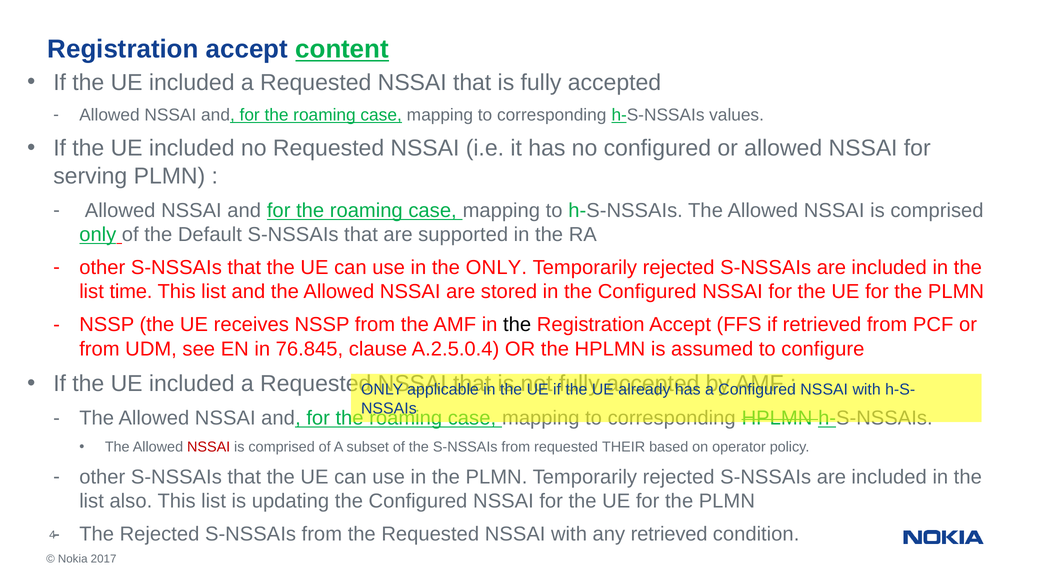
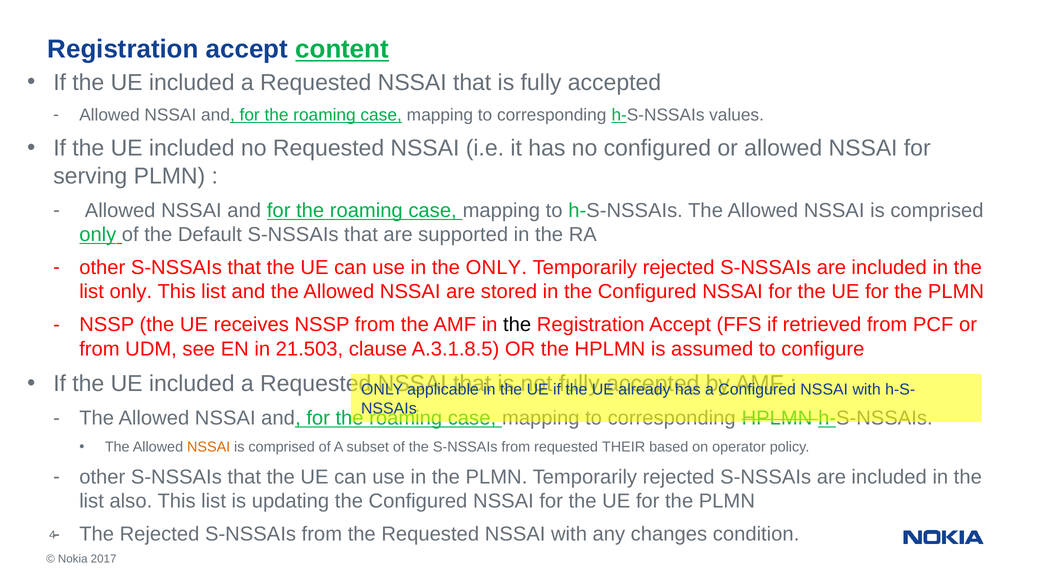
list time: time -> only (131, 292)
76.845: 76.845 -> 21.503 (309, 349)
A.2.5.0.4: A.2.5.0.4 -> A.3.1.8.5 (456, 349)
NSSAI colour: red -> orange (209, 447)
any retrieved: retrieved -> changes (669, 534)
